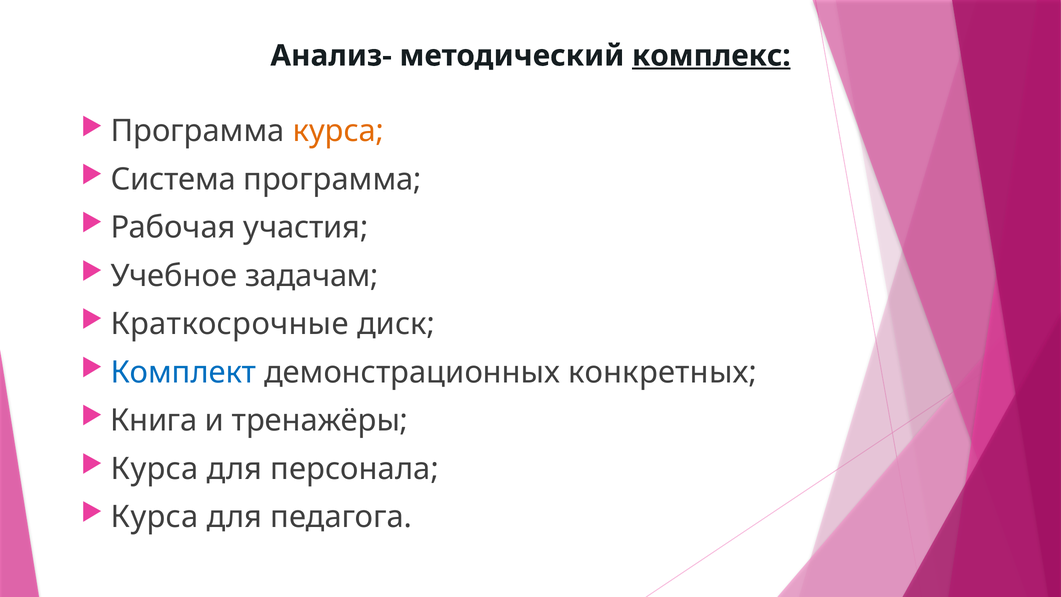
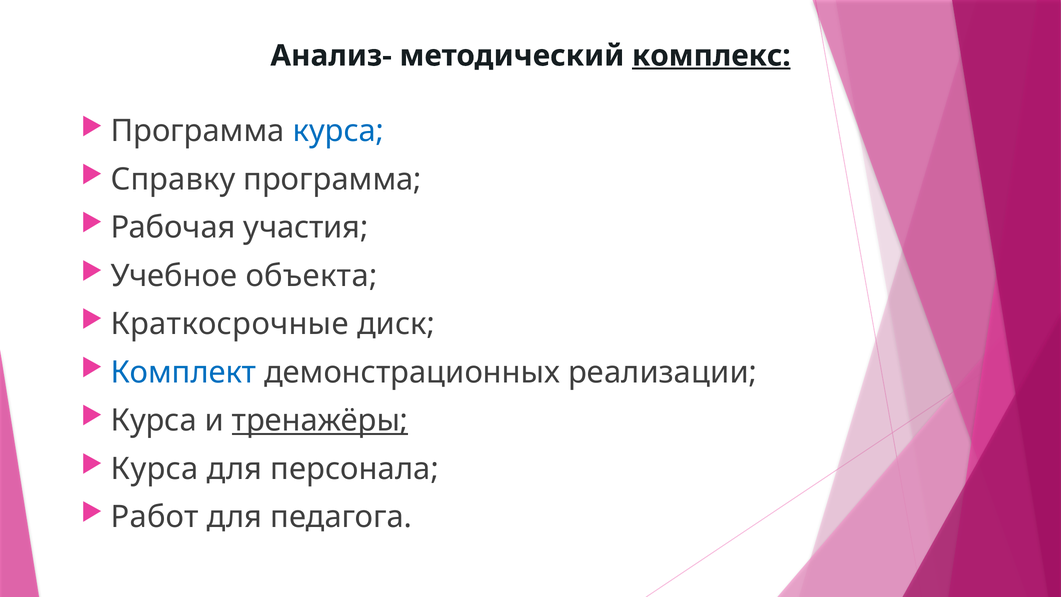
курса colour: orange -> blue (338, 131)
Система: Система -> Справку (173, 179)
задачам: задачам -> объекта (312, 276)
конкретных: конкретных -> реализации (663, 372)
Книга: Книга -> Курса (154, 421)
тренажёры underline: none -> present (320, 421)
Курса: Курса -> Работ (155, 517)
